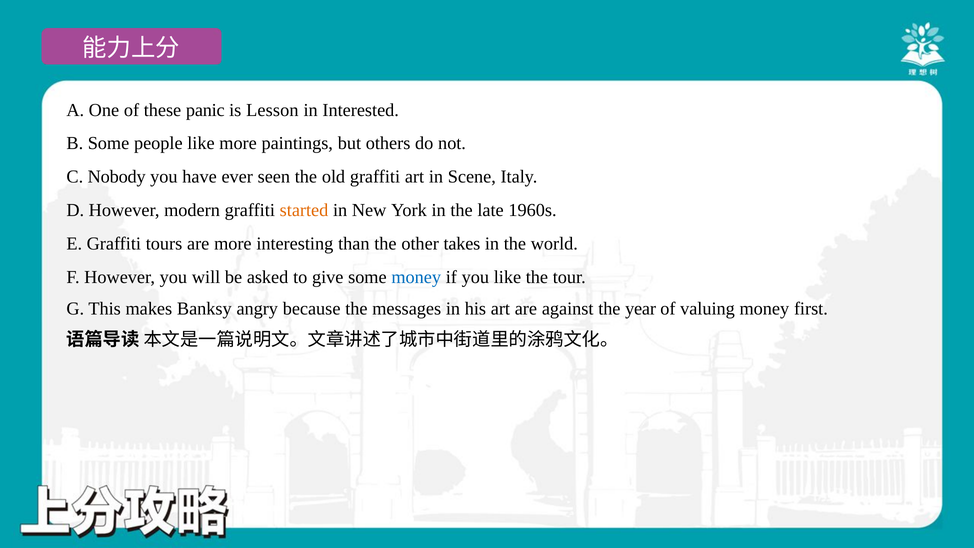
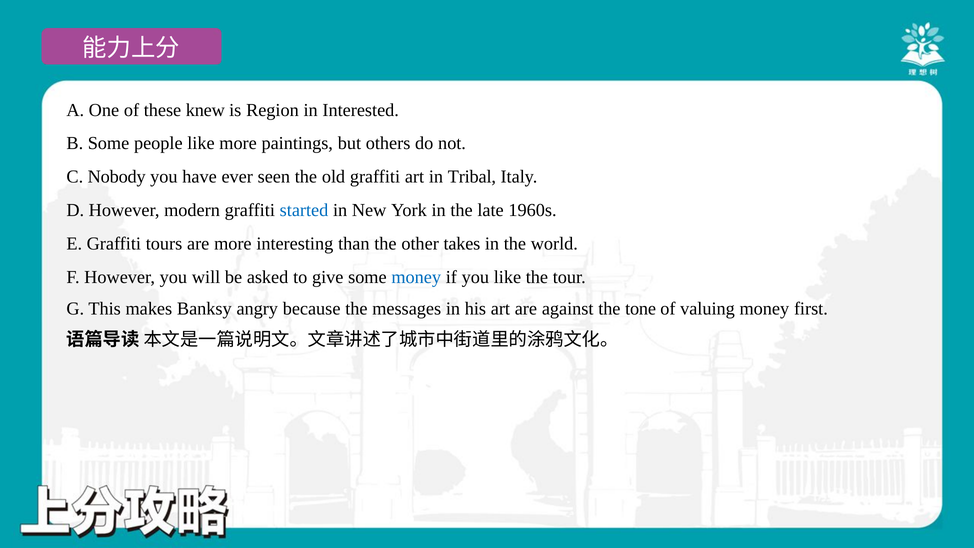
panic: panic -> knew (205, 110)
Lesson: Lesson -> Region (272, 110)
Scene: Scene -> Tribal (472, 177)
started colour: orange -> blue (304, 210)
year: year -> tone (641, 309)
